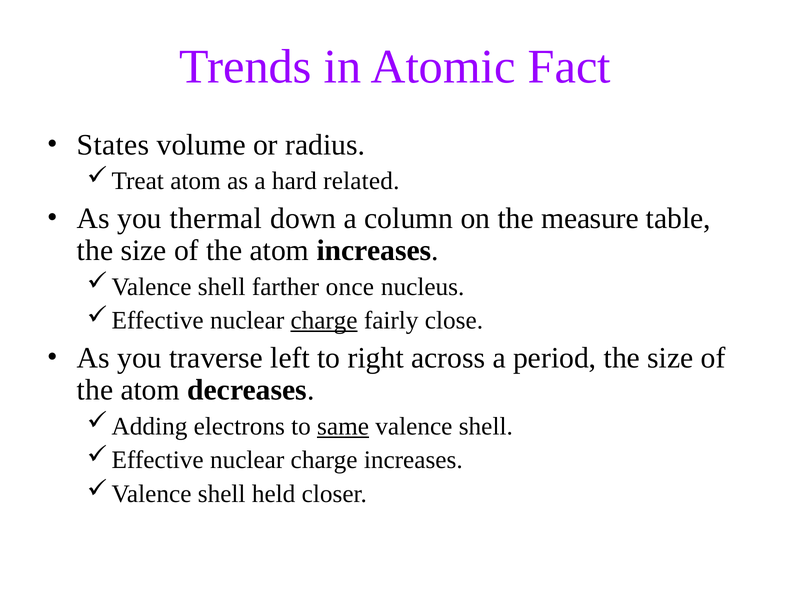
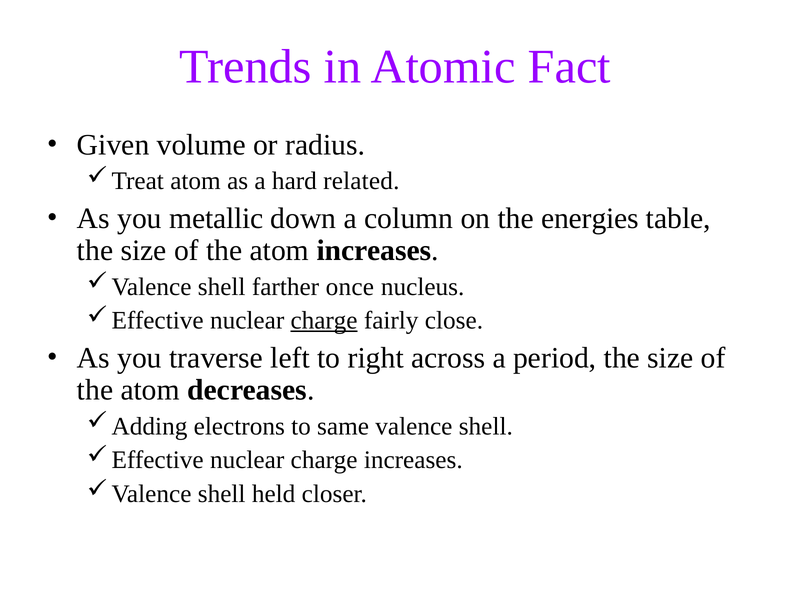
States: States -> Given (113, 145)
thermal: thermal -> metallic (216, 219)
measure: measure -> energies (590, 219)
same underline: present -> none (343, 426)
